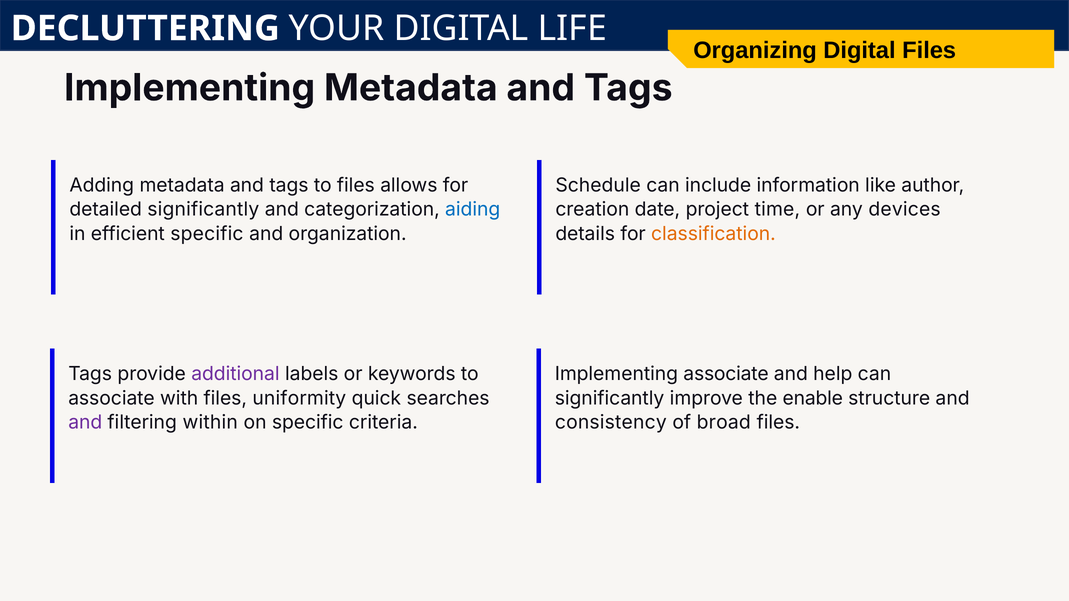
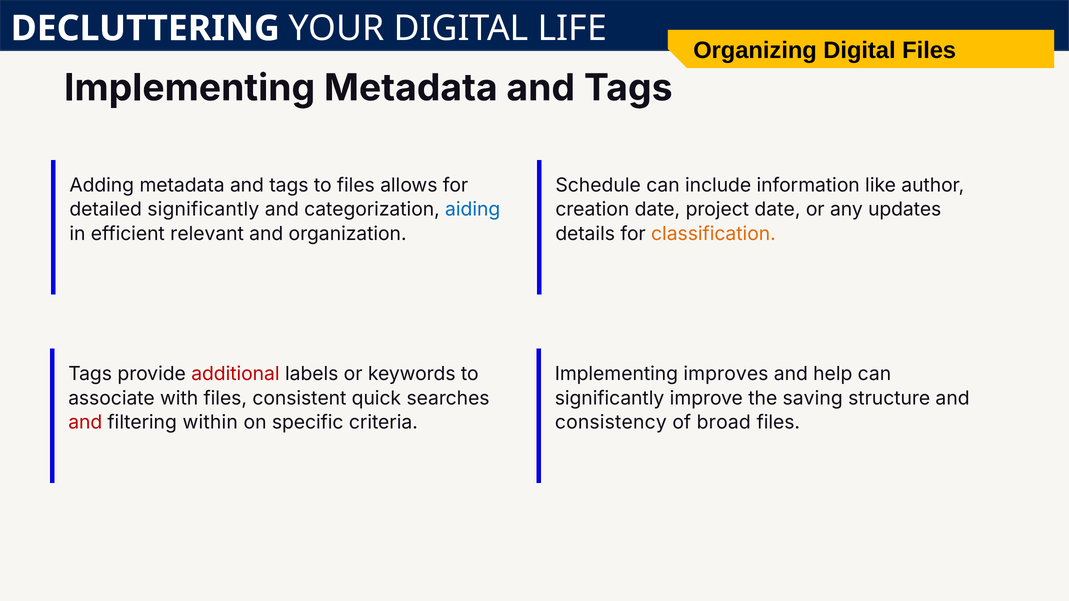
project time: time -> date (777, 210)
devices: devices -> updates (905, 210)
efficient specific: specific -> relevant (207, 234)
additional colour: purple -> red (235, 374)
Implementing associate: associate -> improves (726, 374)
uniformity: uniformity -> consistent (299, 398)
enable: enable -> saving (813, 398)
and colour: purple -> red (85, 423)
